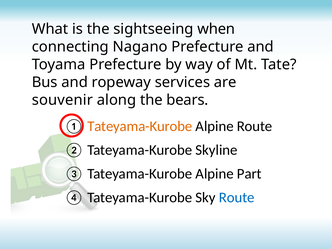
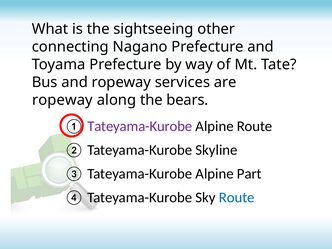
when: when -> other (216, 29)
souvenir: souvenir -> ropeway (62, 100)
Tateyama-Kurobe colour: orange -> purple (140, 126)
